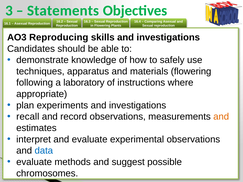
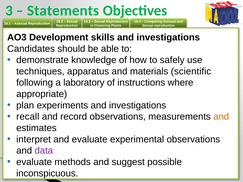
Reproducing: Reproducing -> Development (59, 37)
materials flowering: flowering -> scientific (191, 71)
data colour: blue -> purple (44, 151)
chromosomes: chromosomes -> inconspicuous (47, 174)
